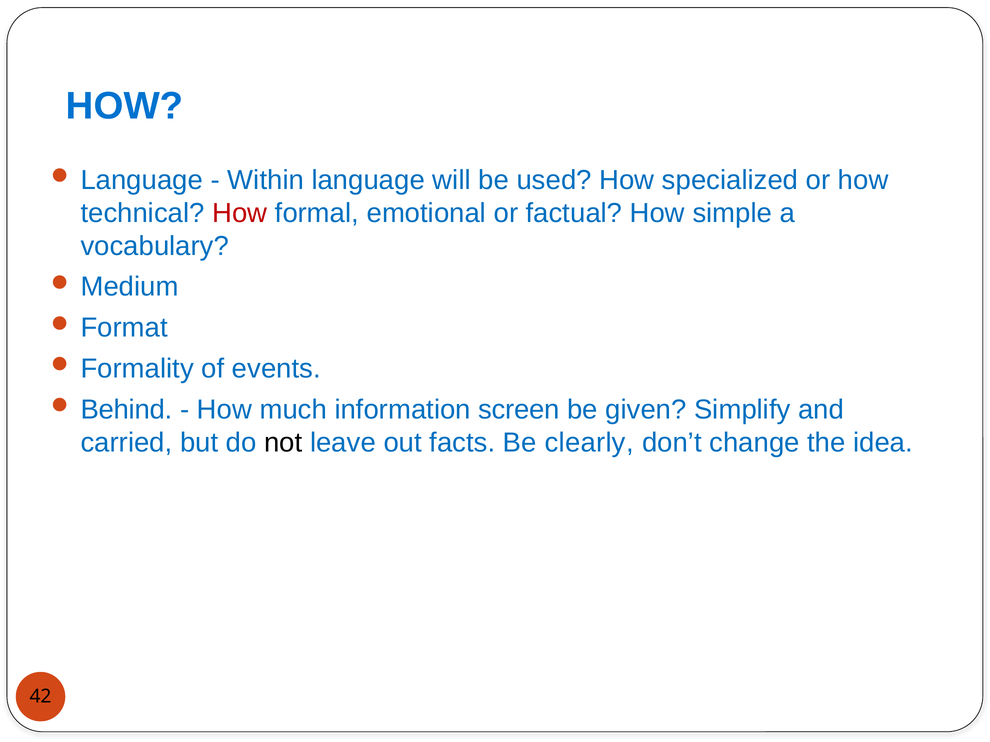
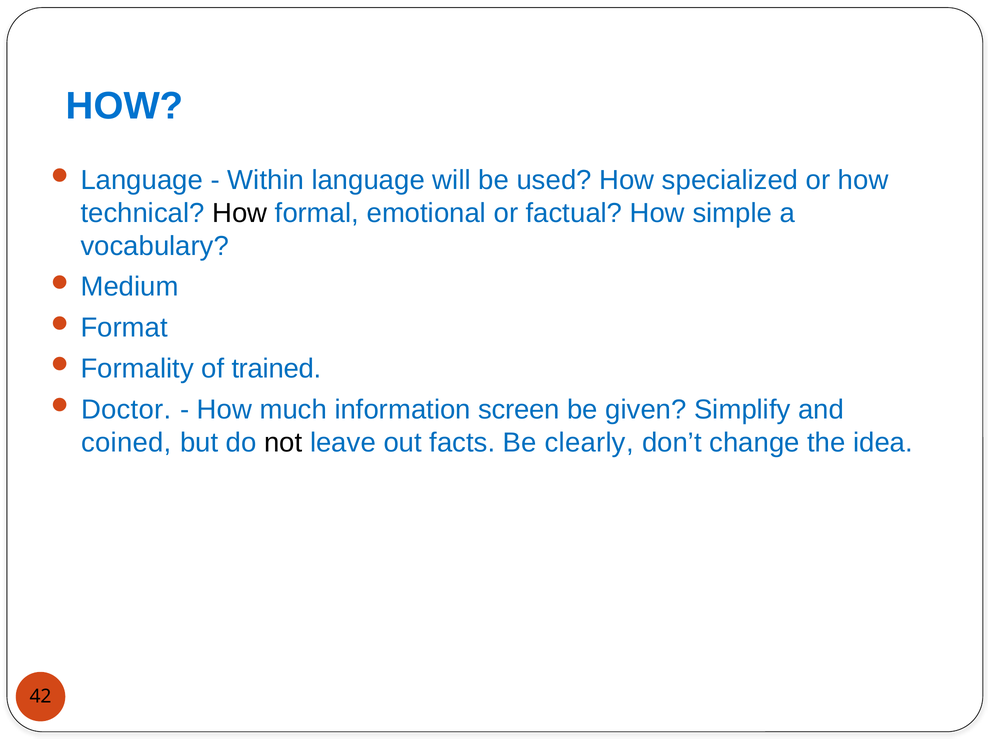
How colour: red -> black (240, 213)
events: events -> trained (276, 369)
Behind: Behind -> Doctor (126, 410)
carried: carried -> coined (126, 443)
